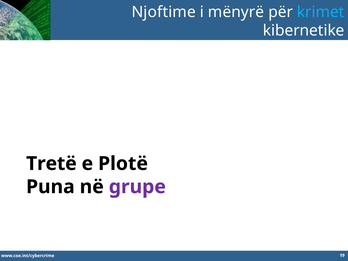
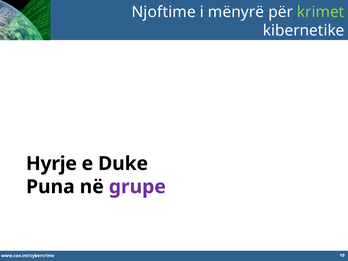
krimet colour: light blue -> light green (321, 12)
Tretë: Tretë -> Hyrje (51, 164)
Plotë: Plotë -> Duke (123, 164)
